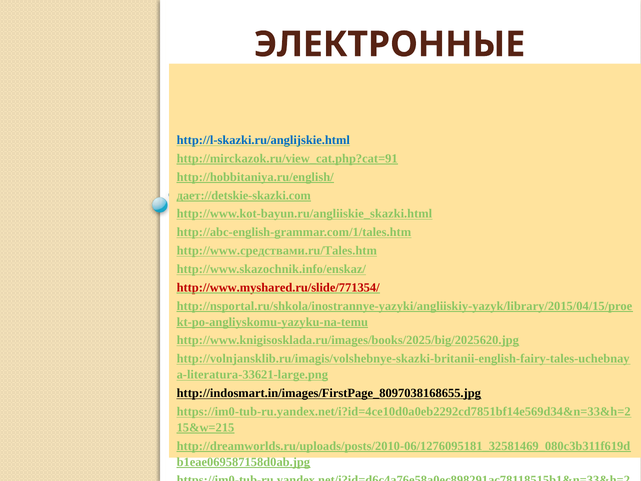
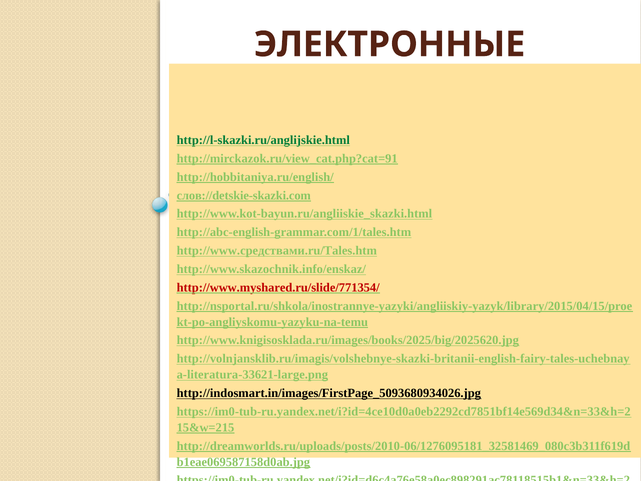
http://l-skazki.ru/anglijskie.html colour: blue -> green (263, 140)
дает://detskie-skazki.com: дает://detskie-skazki.com -> слов://detskie-skazki.com (244, 195)
http://indosmart.in/images/FirstPage_8097038168655.jpg: http://indosmart.in/images/FirstPage_8097038168655.jpg -> http://indosmart.in/images/FirstPage_5093680934026.jpg (329, 393)
